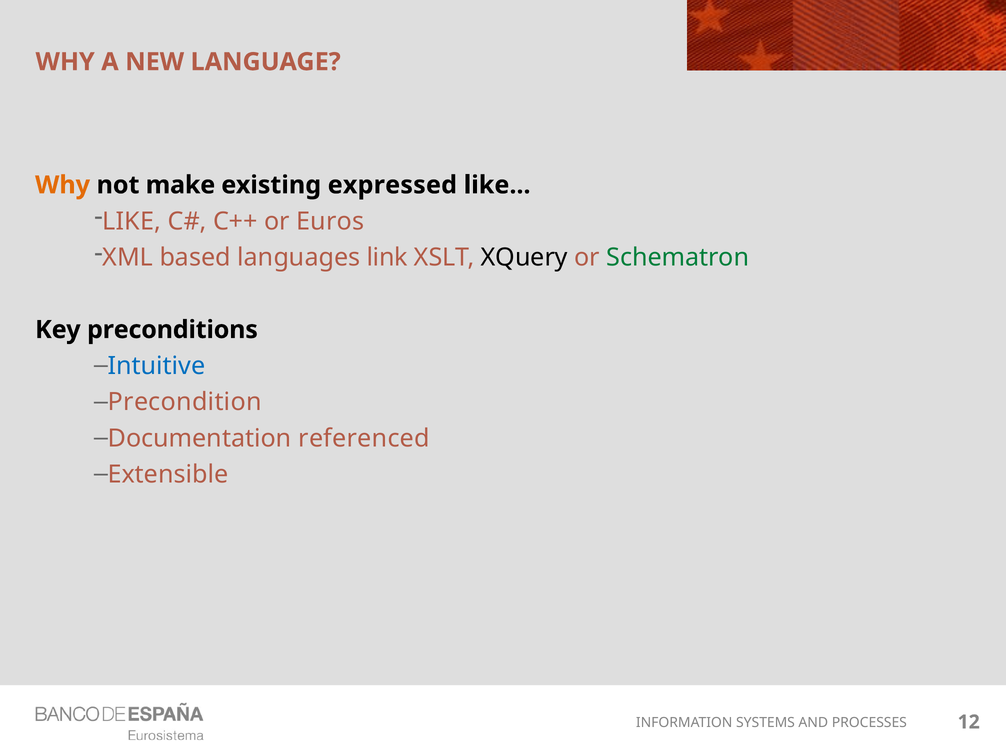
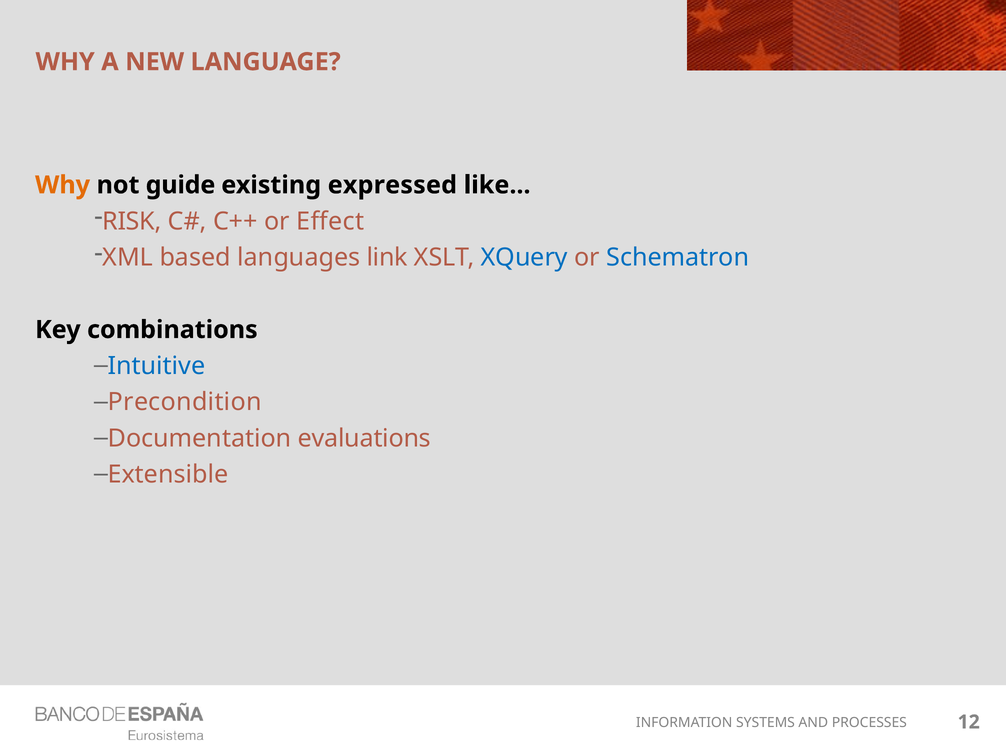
make: make -> guide (180, 185)
LIKE: LIKE -> RISK (132, 221)
Euros: Euros -> Effect (330, 221)
XQuery colour: black -> blue (524, 258)
Schematron colour: green -> blue (678, 258)
preconditions: preconditions -> combinations (172, 330)
referenced: referenced -> evaluations (364, 439)
